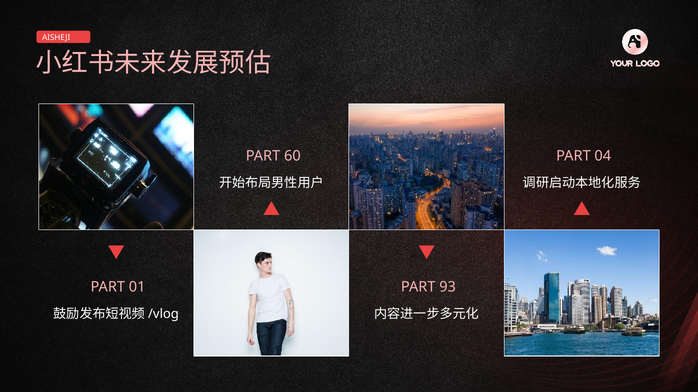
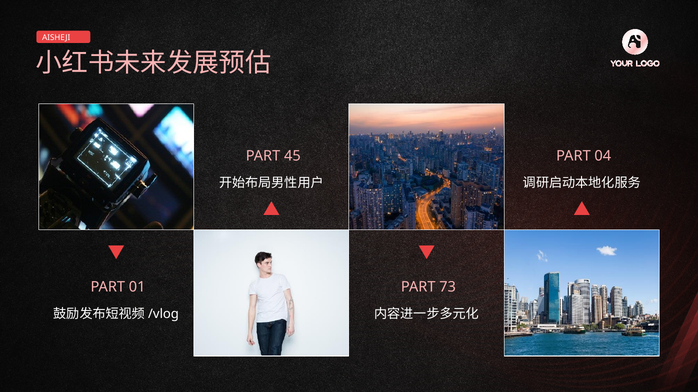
60: 60 -> 45 (292, 156)
93: 93 -> 73 (448, 288)
